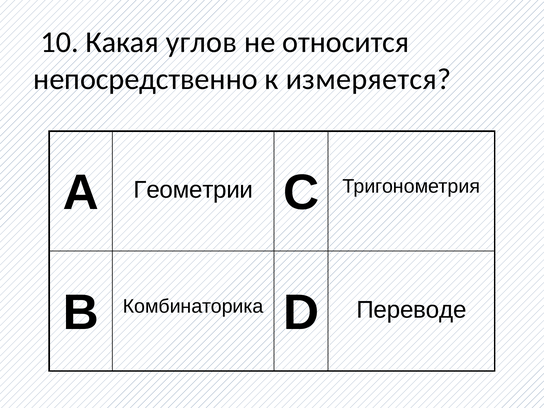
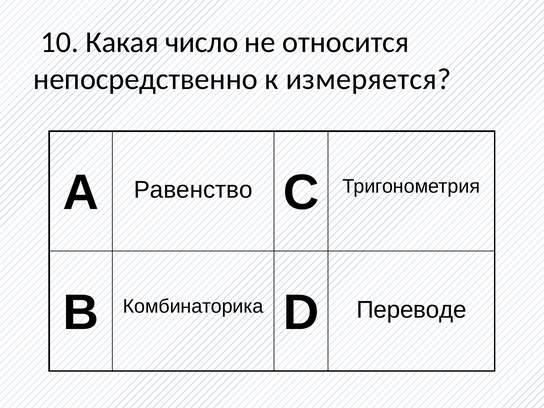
углов: углов -> число (202, 42)
Геометрии: Геометрии -> Равенство (193, 190)
